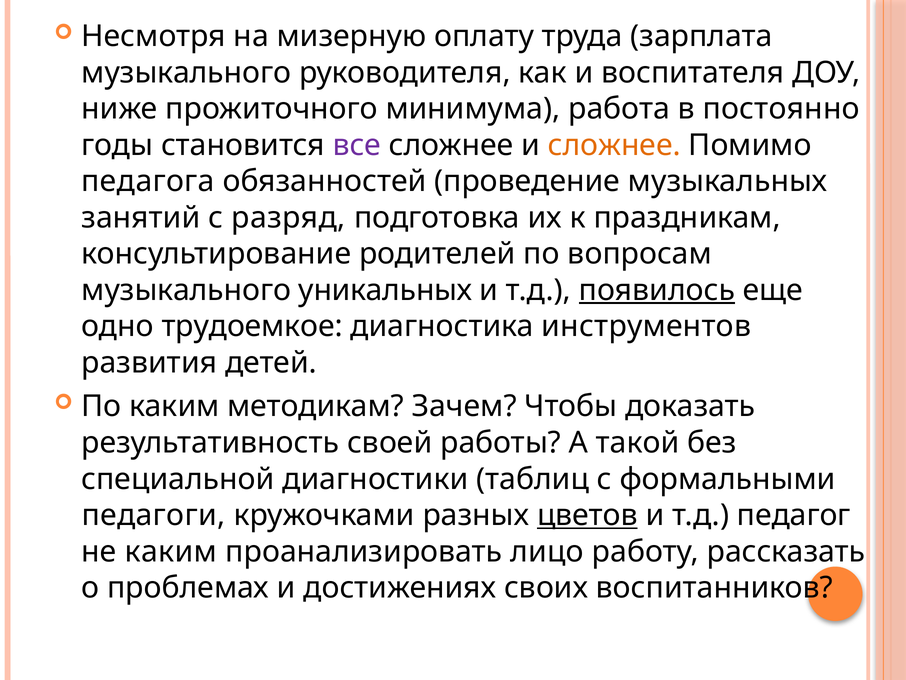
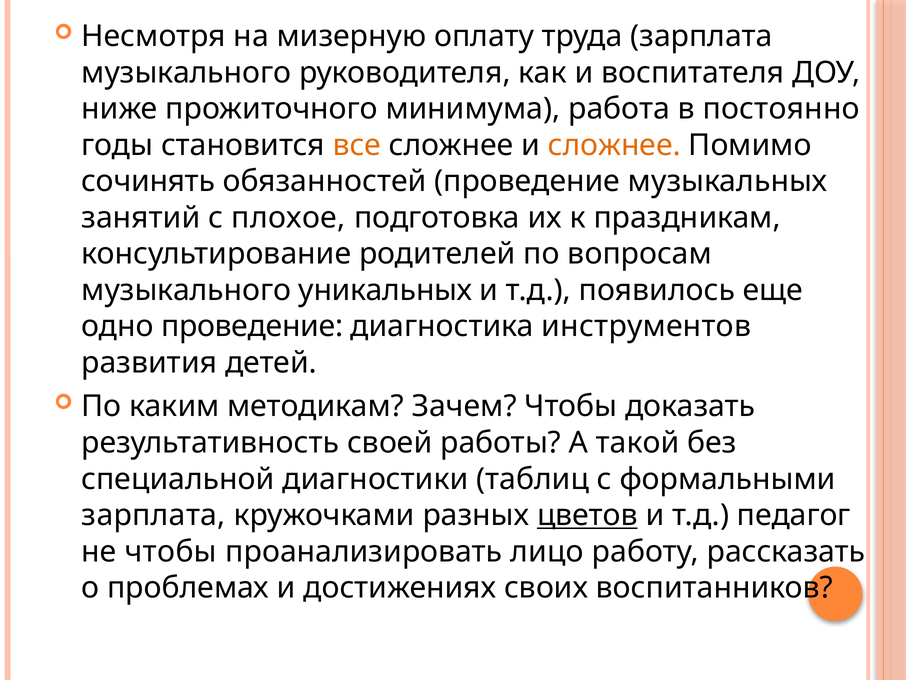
все colour: purple -> orange (357, 145)
педагога: педагога -> сочинять (148, 181)
разряд: разряд -> плохое (288, 217)
появилось underline: present -> none (657, 290)
одно трудоемкое: трудоемкое -> проведение (252, 326)
педагоги: педагоги -> зарплата (154, 515)
не каким: каким -> чтобы (171, 551)
